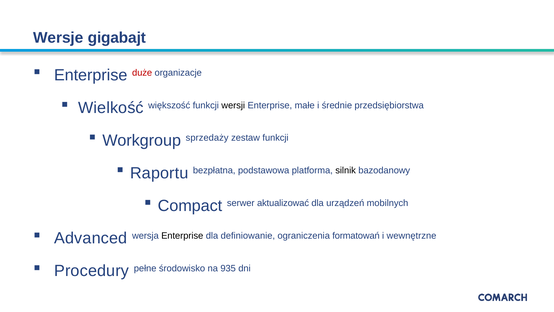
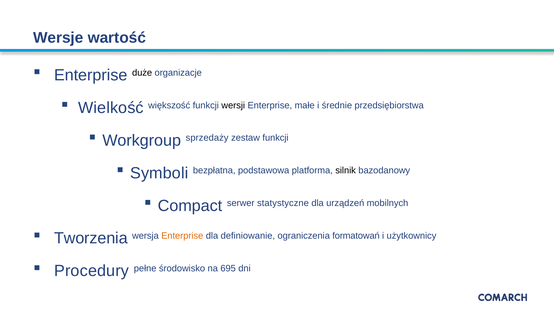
gigabajt: gigabajt -> wartość (117, 38)
duże colour: red -> black (142, 73)
Raportu: Raportu -> Symboli (159, 173)
aktualizować: aktualizować -> statystyczne (283, 203)
Advanced: Advanced -> Tworzenia (91, 238)
Enterprise colour: black -> orange (182, 236)
wewnętrzne: wewnętrzne -> użytkownicy (412, 236)
935: 935 -> 695 (228, 268)
